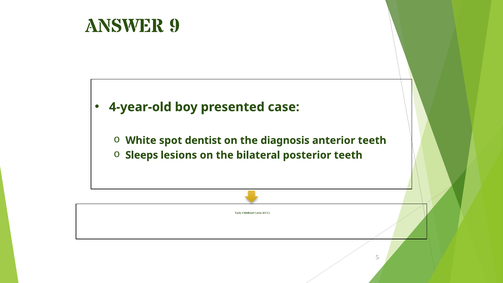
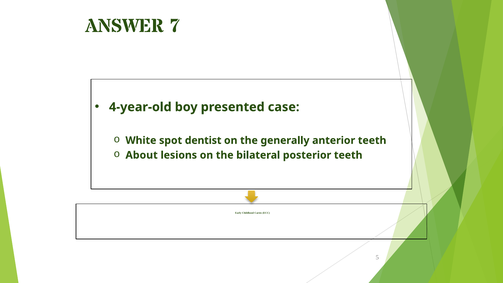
9: 9 -> 7 (175, 26)
diagnosis: diagnosis -> generally (285, 140)
Sleeps: Sleeps -> About (142, 155)
